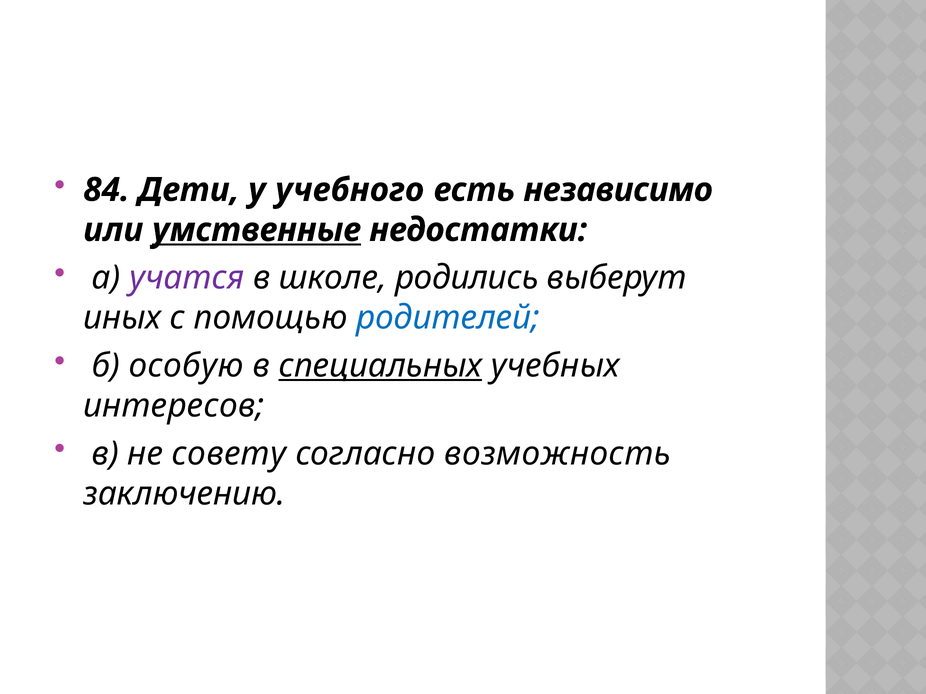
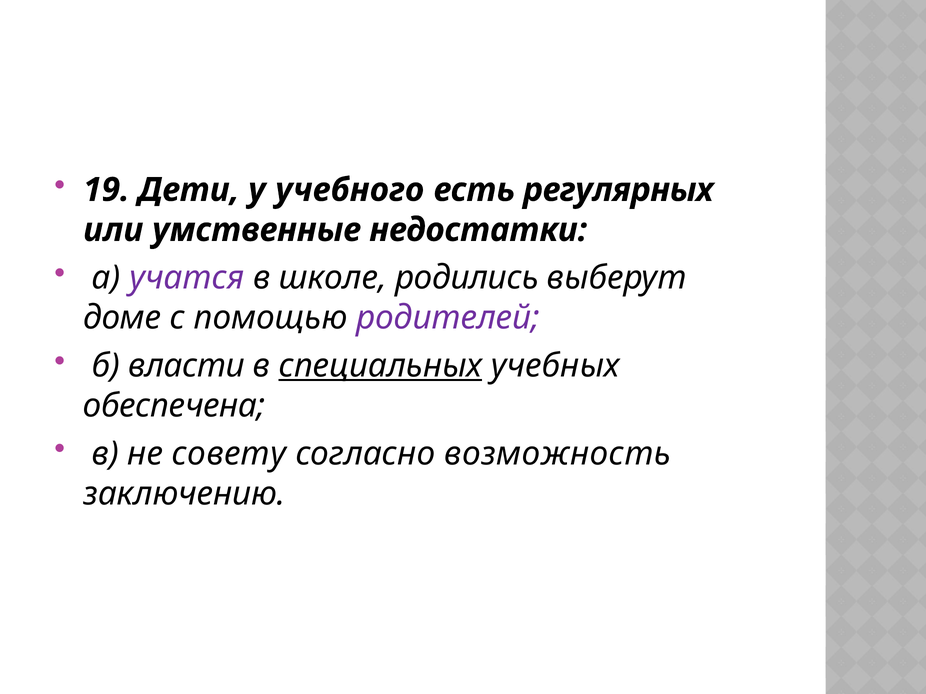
84: 84 -> 19 (106, 190)
независимо: независимо -> регулярных (618, 190)
умственные underline: present -> none (256, 230)
иных: иных -> доме (122, 318)
родителей colour: blue -> purple (448, 318)
особую: особую -> власти (186, 366)
интересов: интересов -> обеспечена (174, 406)
